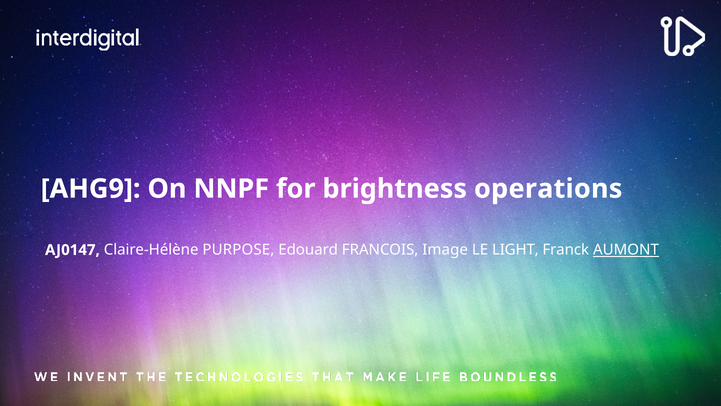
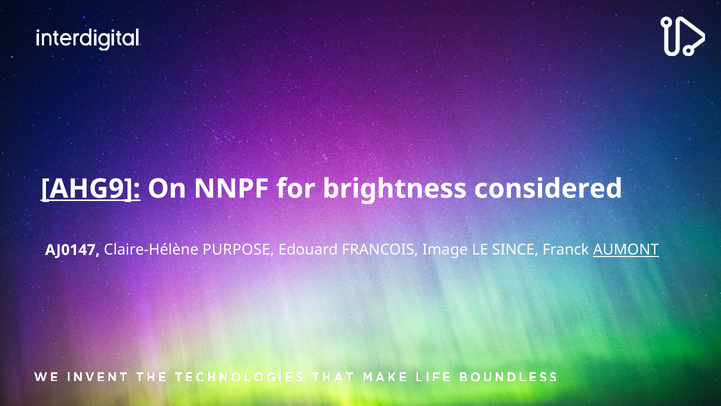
AHG9 underline: none -> present (91, 189)
operations: operations -> considered (548, 189)
LIGHT: LIGHT -> SINCE (515, 250)
